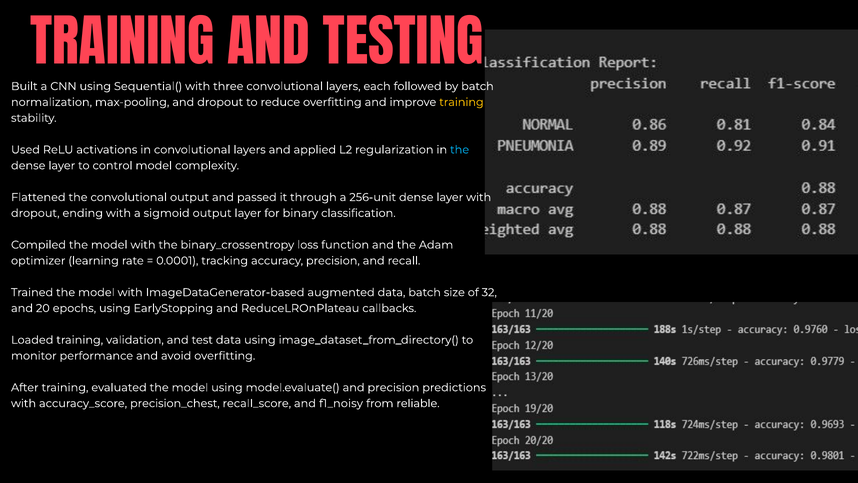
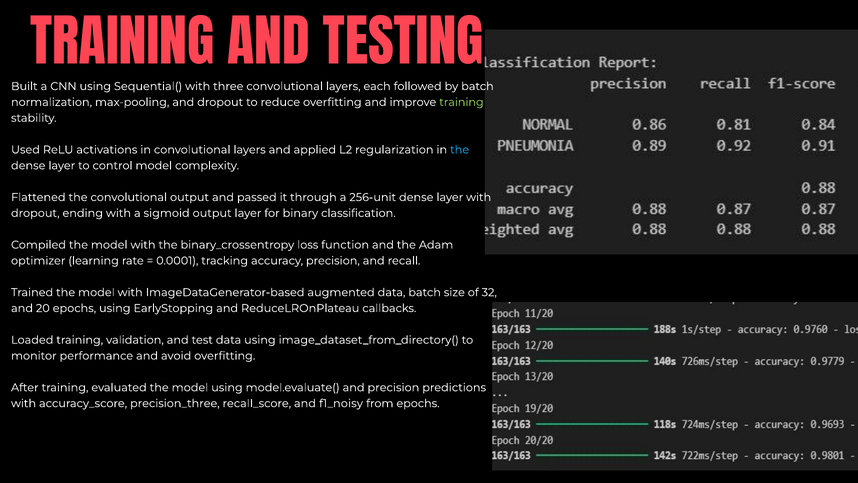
training colour: yellow -> light green (461, 102)
precision_chest: precision_chest -> precision_three (175, 403)
from reliable: reliable -> epochs (418, 403)
